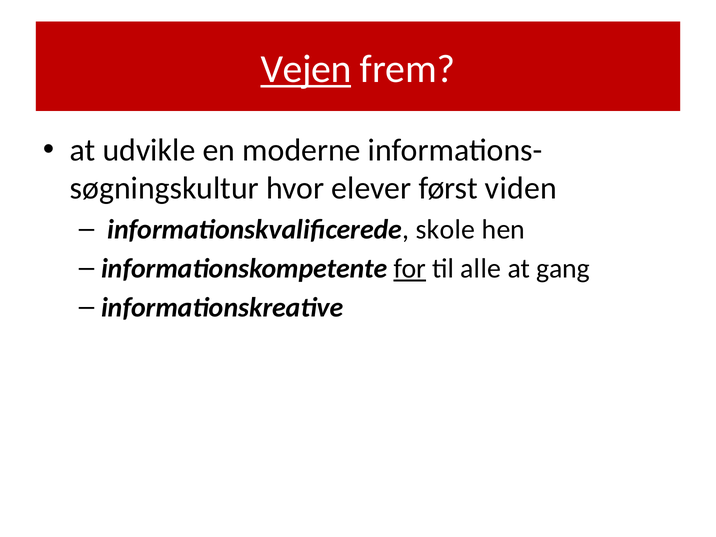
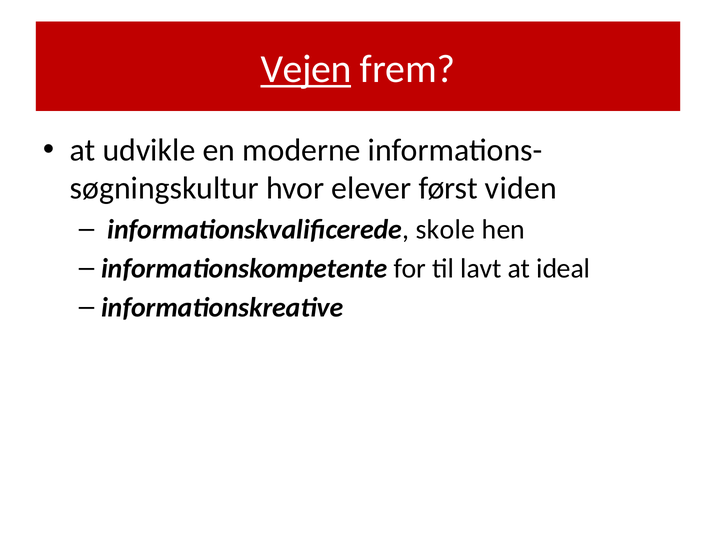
for underline: present -> none (410, 269)
alle: alle -> lavt (481, 269)
gang: gang -> ideal (563, 269)
